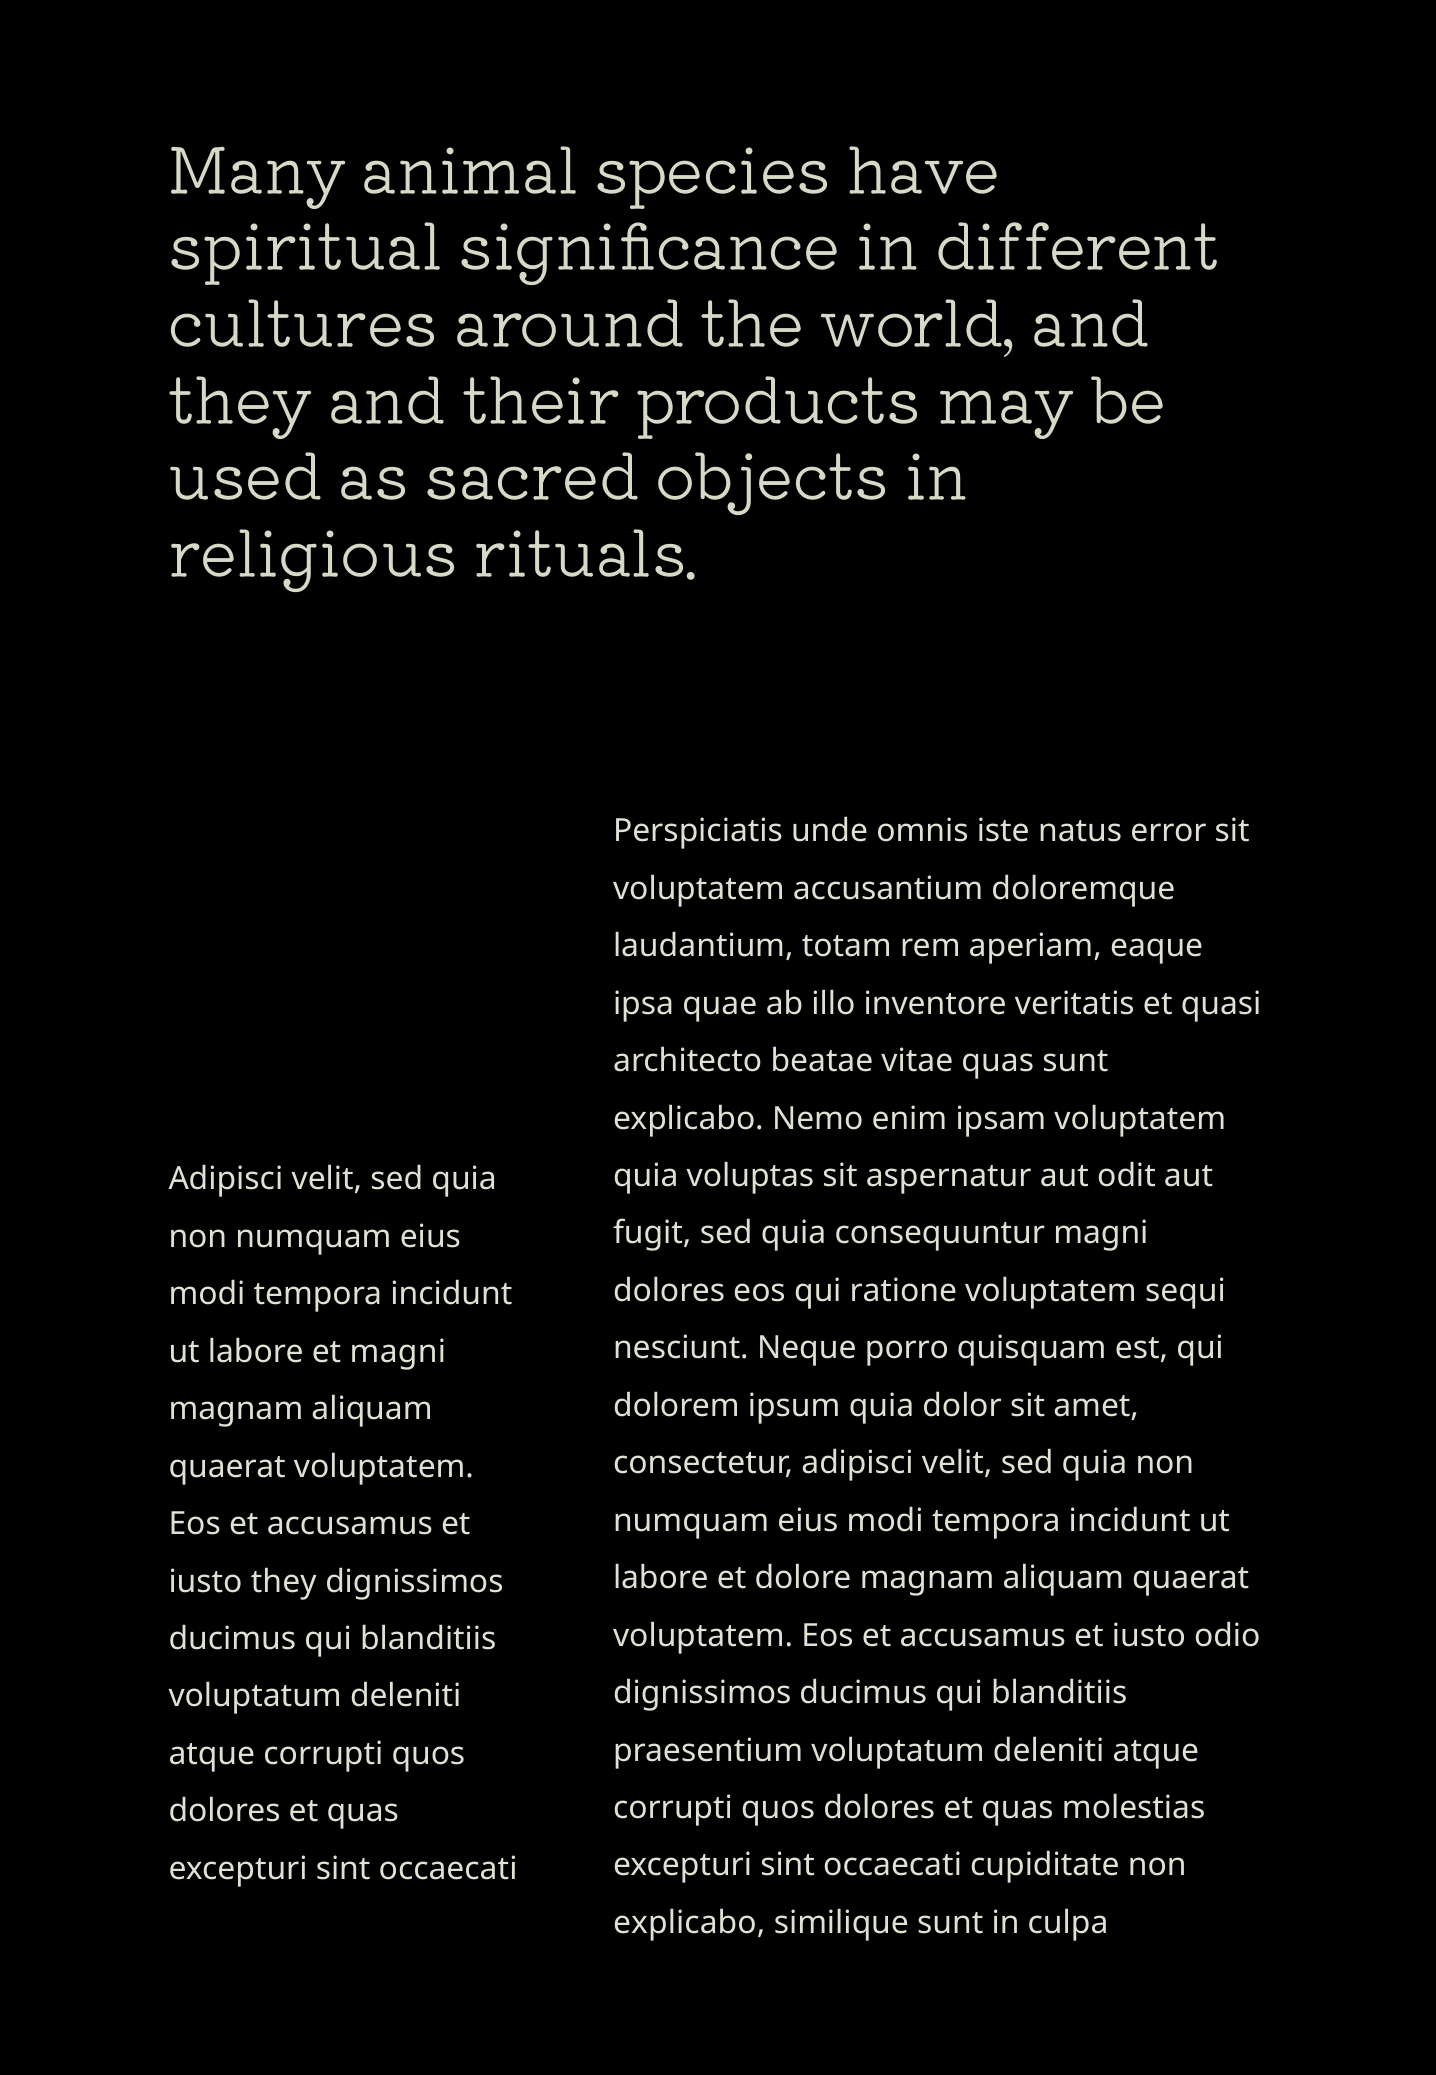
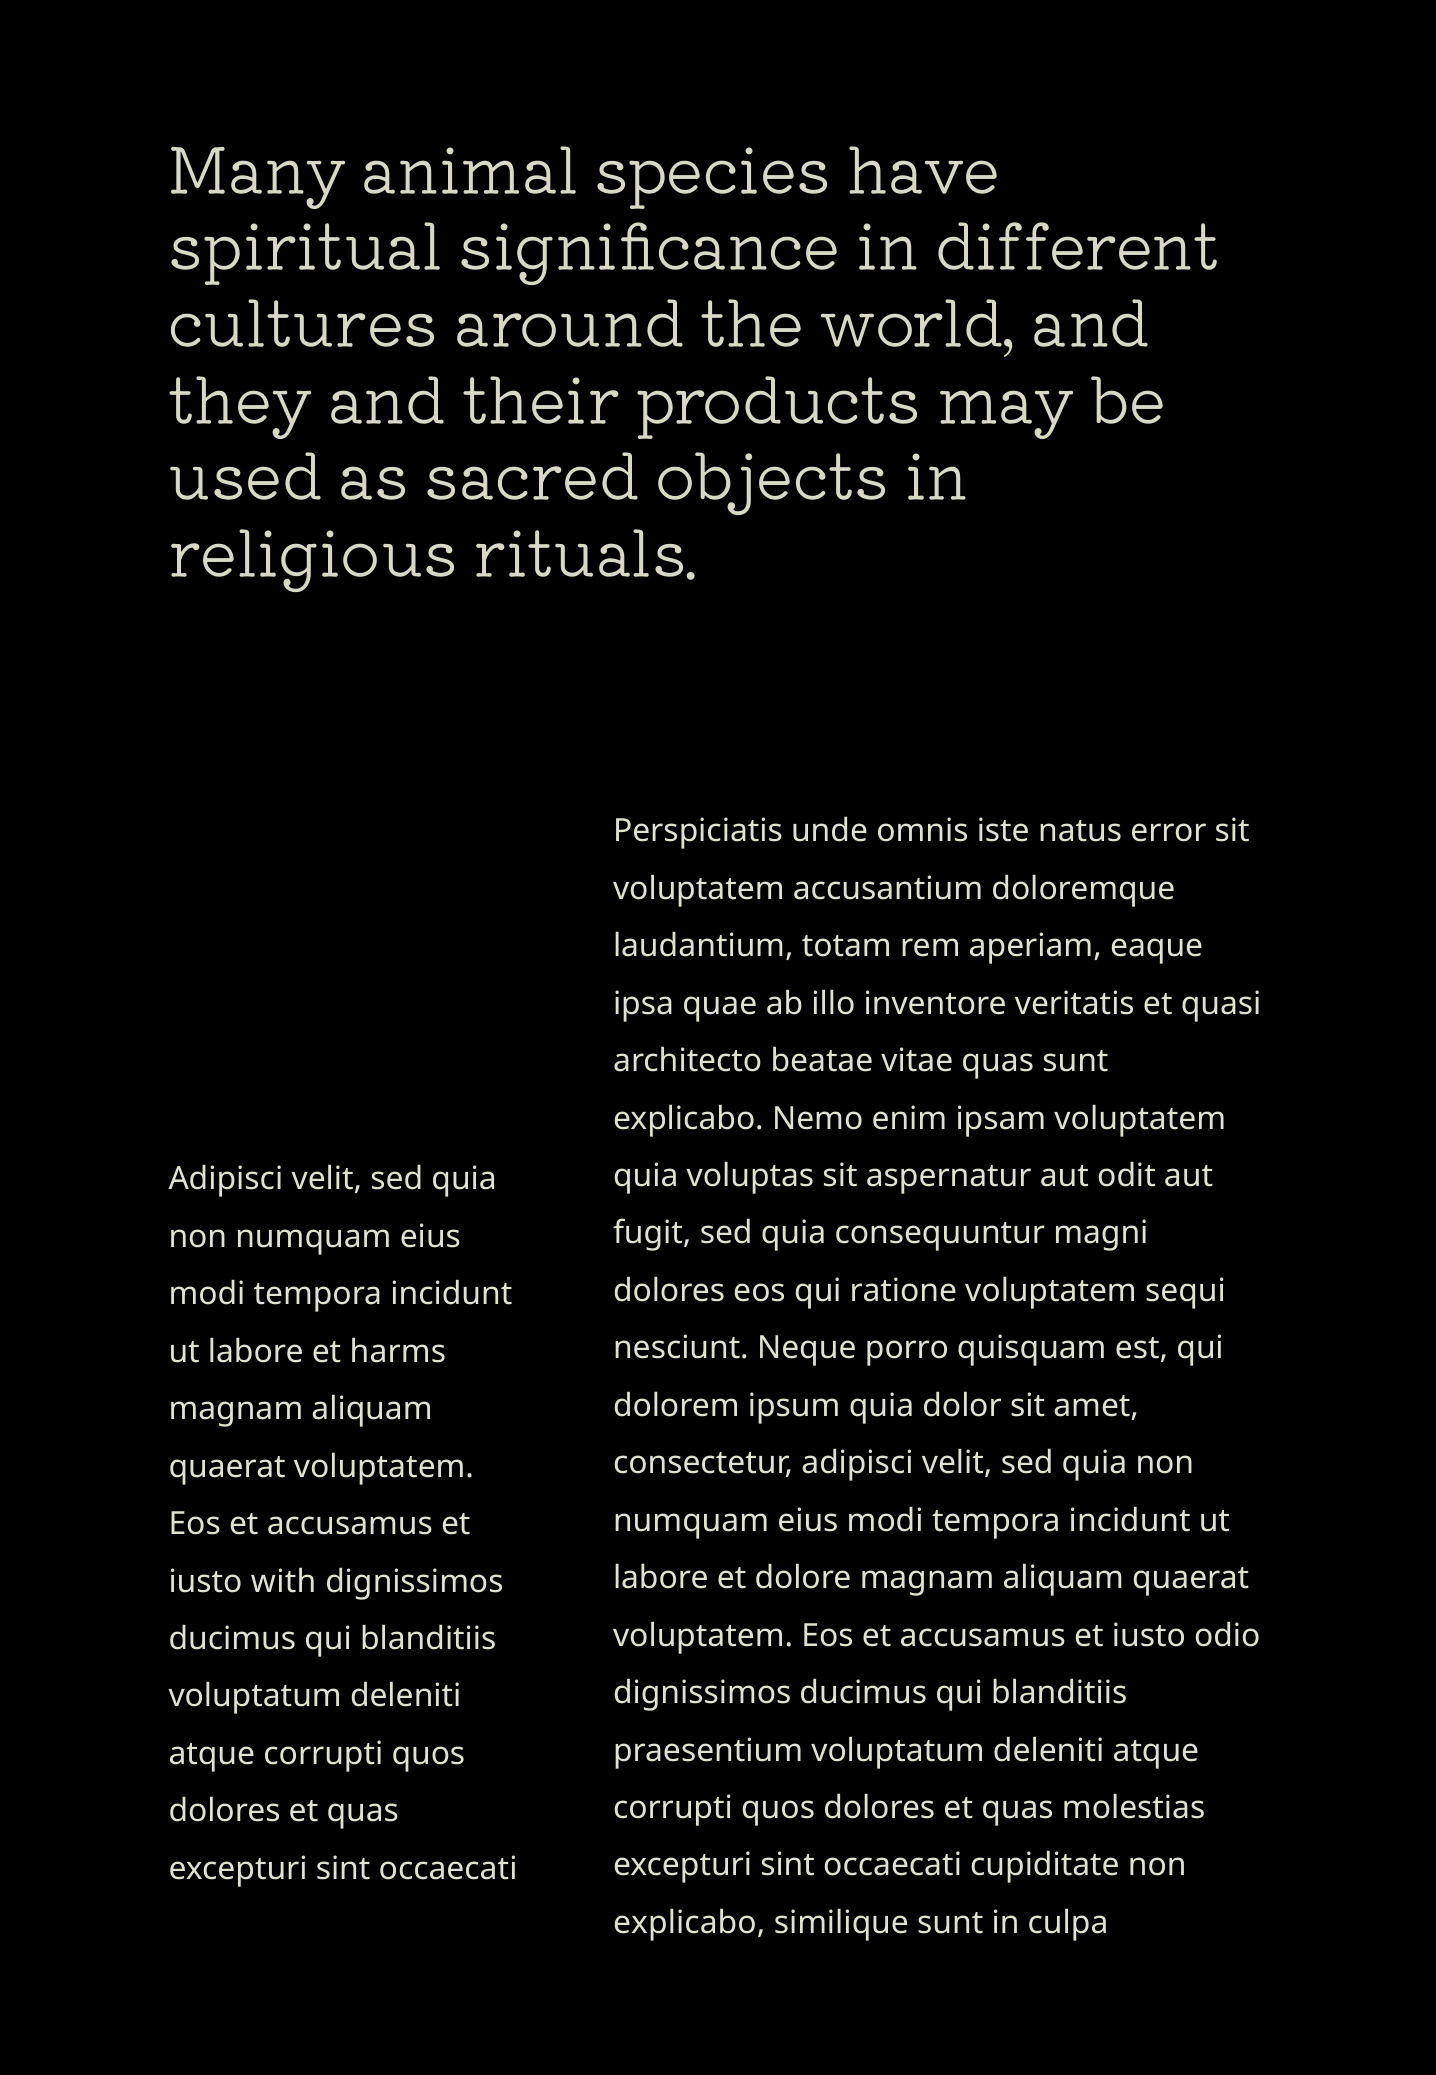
et magni: magni -> harms (398, 1351)
iusto they: they -> with (284, 1581)
